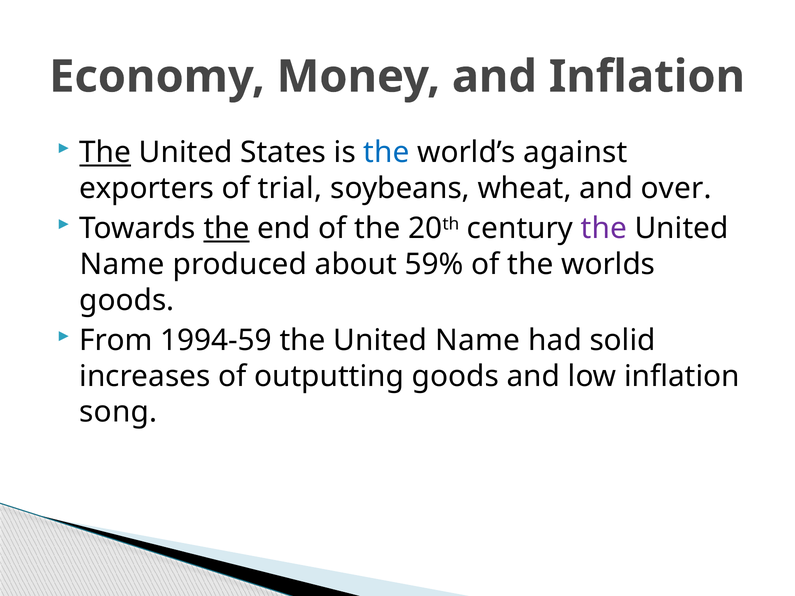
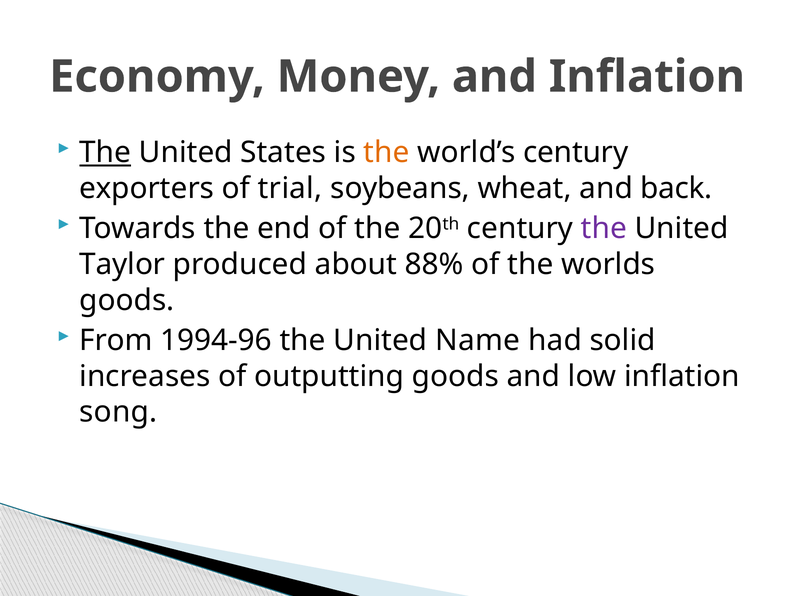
the colour: blue -> orange (387, 153)
world’s against: against -> century (576, 153)
over: over -> back (676, 188)
the underline: present -> none (227, 229)
Name: Name -> Taylor (122, 265)
59%: 59% -> 88% (434, 265)
1994-59: 1994-59 -> 1994-96 (216, 341)
